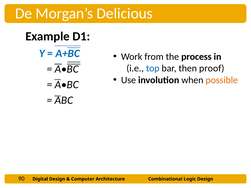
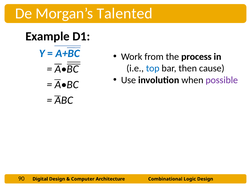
Delicious: Delicious -> Talented (125, 13)
proof: proof -> cause (212, 68)
possible colour: orange -> purple (222, 80)
